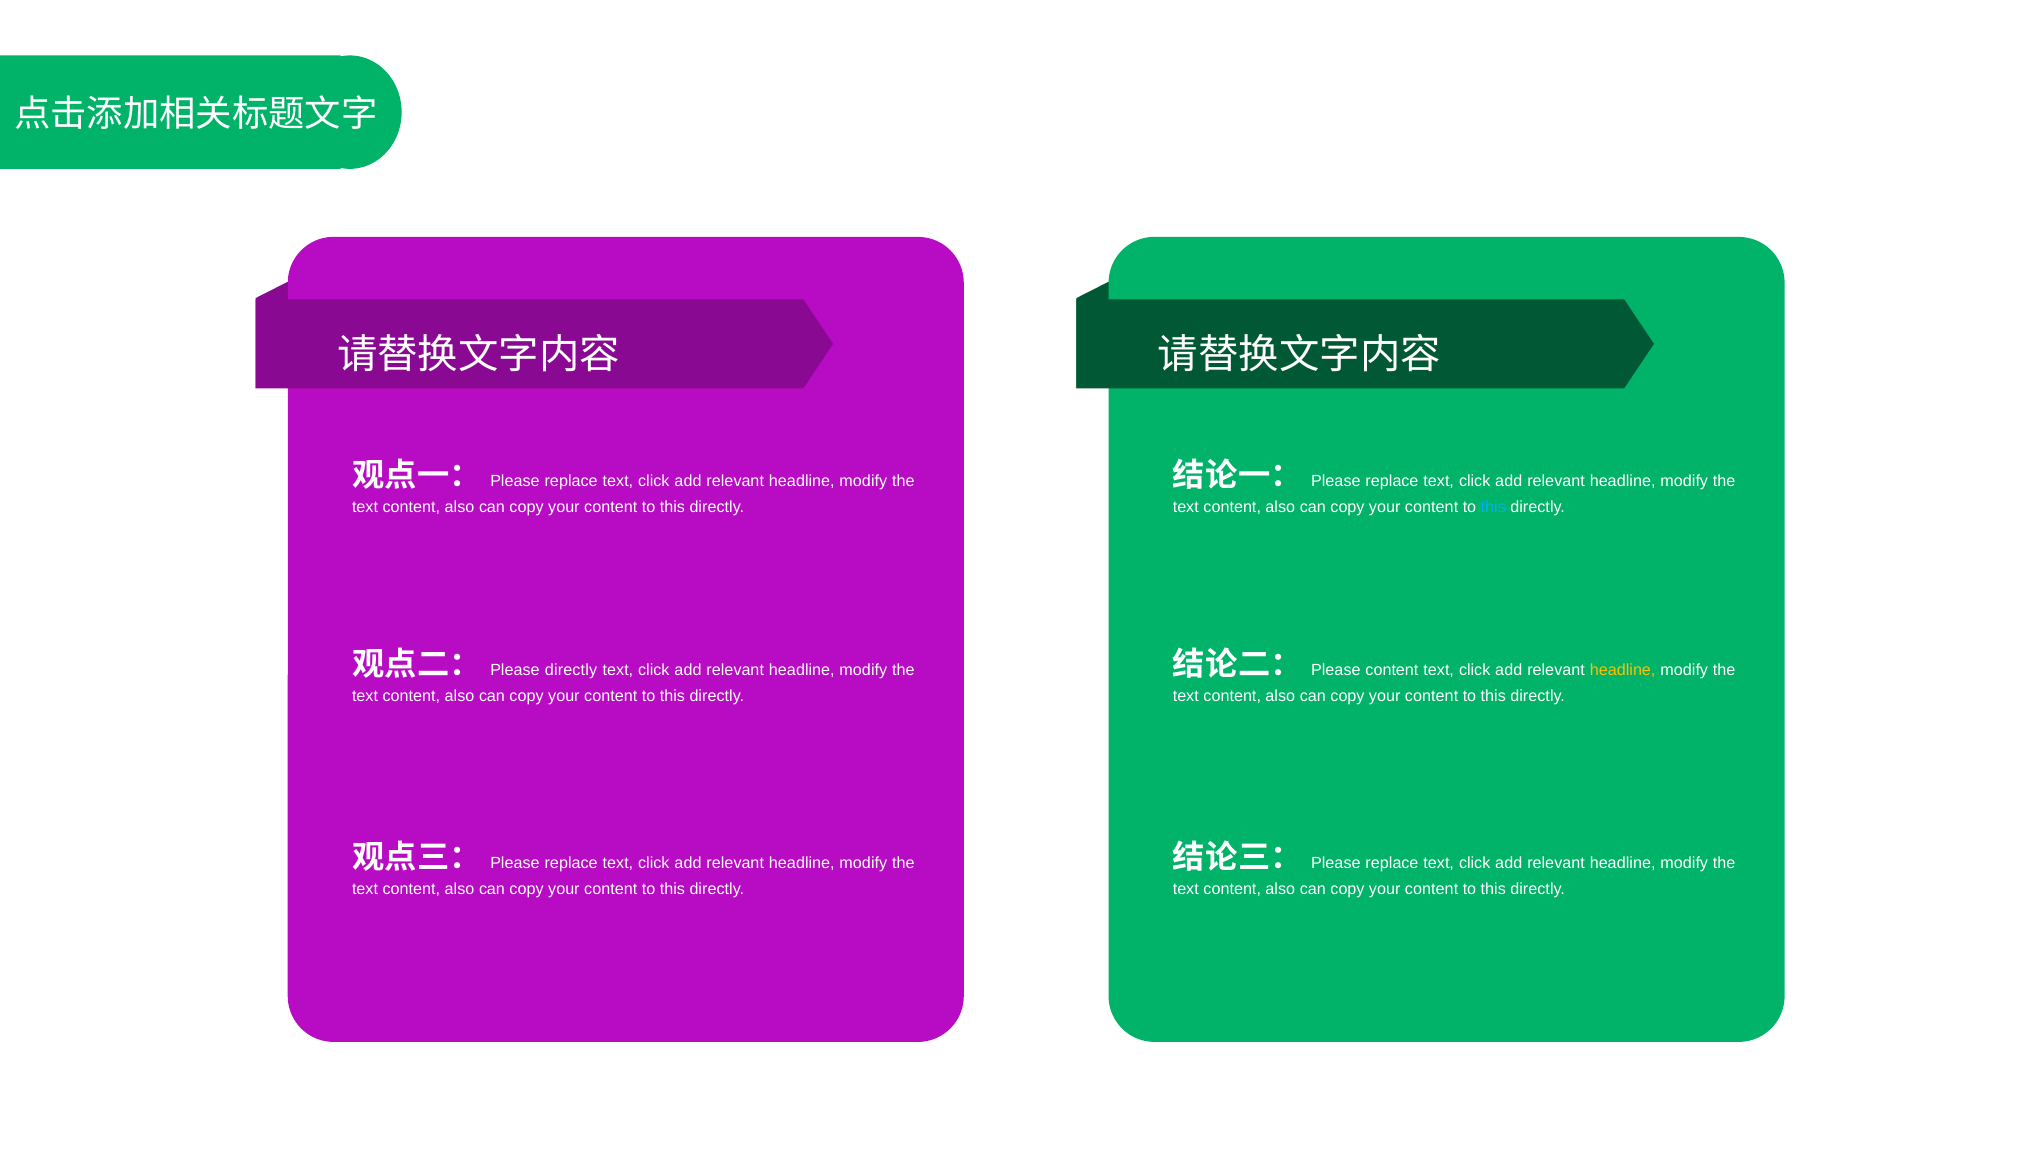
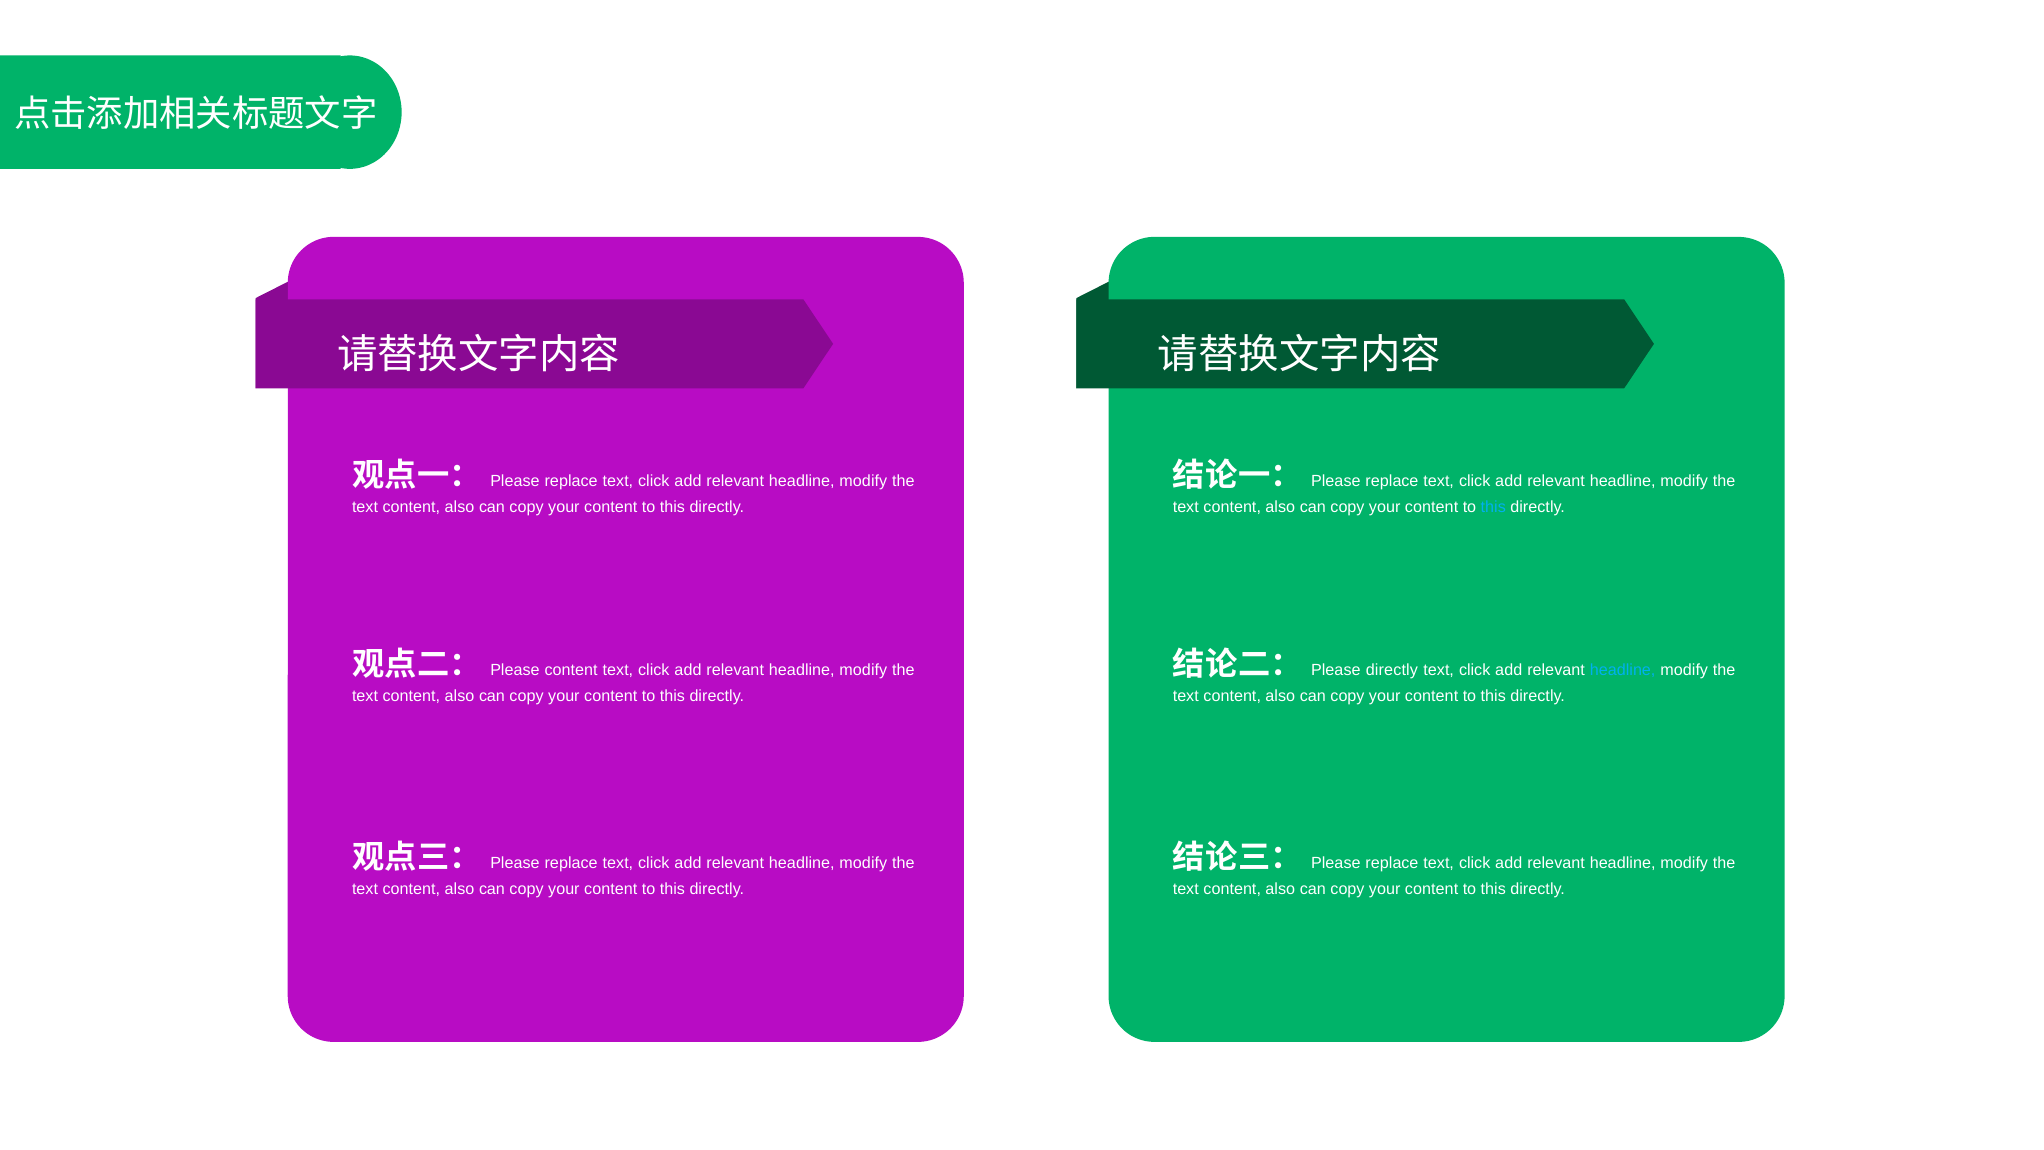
directly: directly -> content (571, 670)
content: content -> directly (1392, 670)
headline colour: yellow -> light blue (1623, 670)
